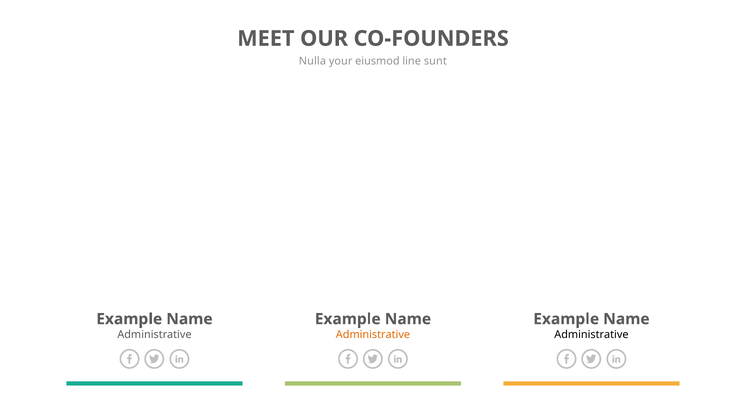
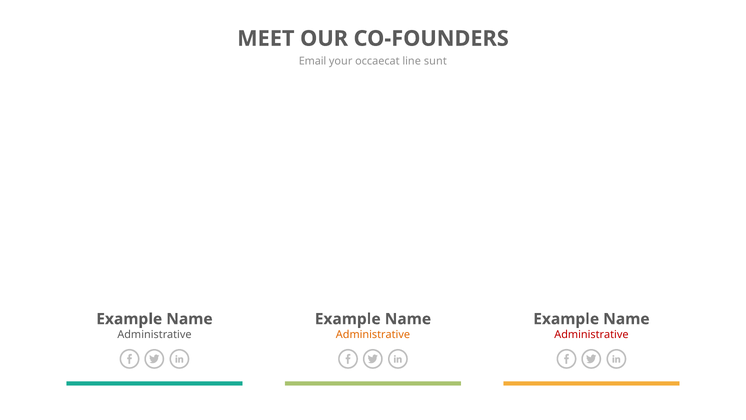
Nulla: Nulla -> Email (313, 61)
eiusmod: eiusmod -> occaecat (377, 61)
Administrative colour: black -> red (591, 334)
